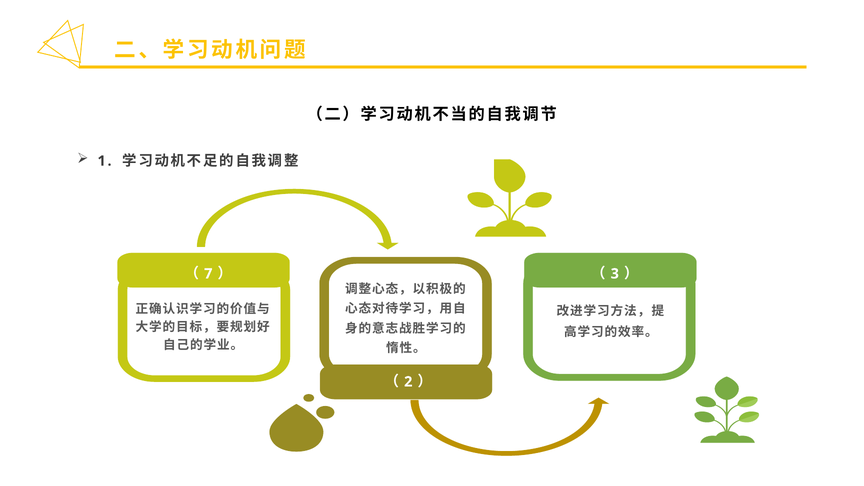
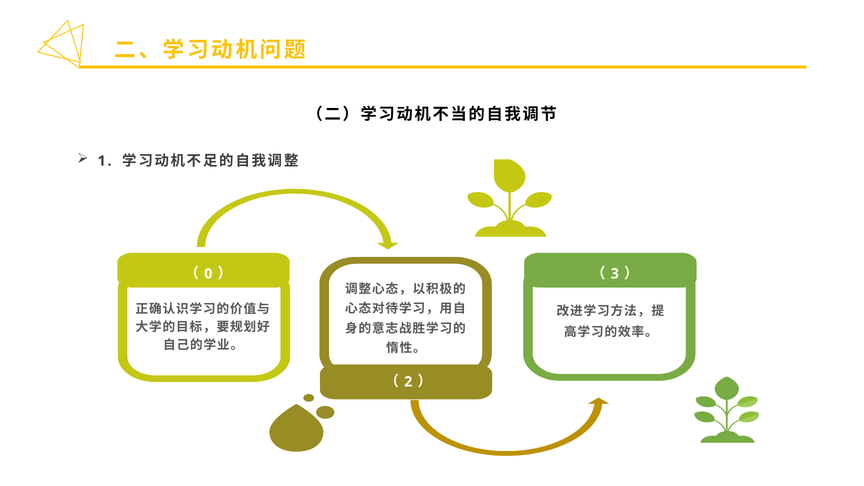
7: 7 -> 0 (208, 274)
